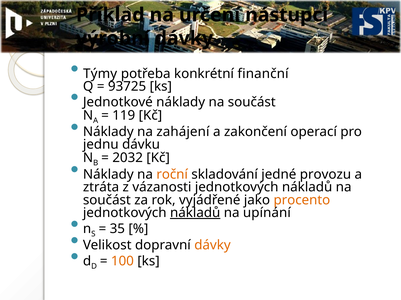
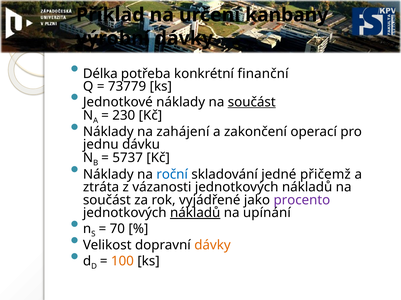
nástupci: nástupci -> kanbany (287, 15)
Týmy: Týmy -> Délka (100, 74)
93725: 93725 -> 73779 (127, 87)
součást underline: none -> present (252, 102)
119: 119 -> 230 (124, 116)
2032: 2032 -> 5737 (128, 158)
roční colour: orange -> blue (172, 175)
provozu: provozu -> přičemž (325, 175)
procento colour: orange -> purple (302, 200)
35: 35 -> 70 (117, 229)
